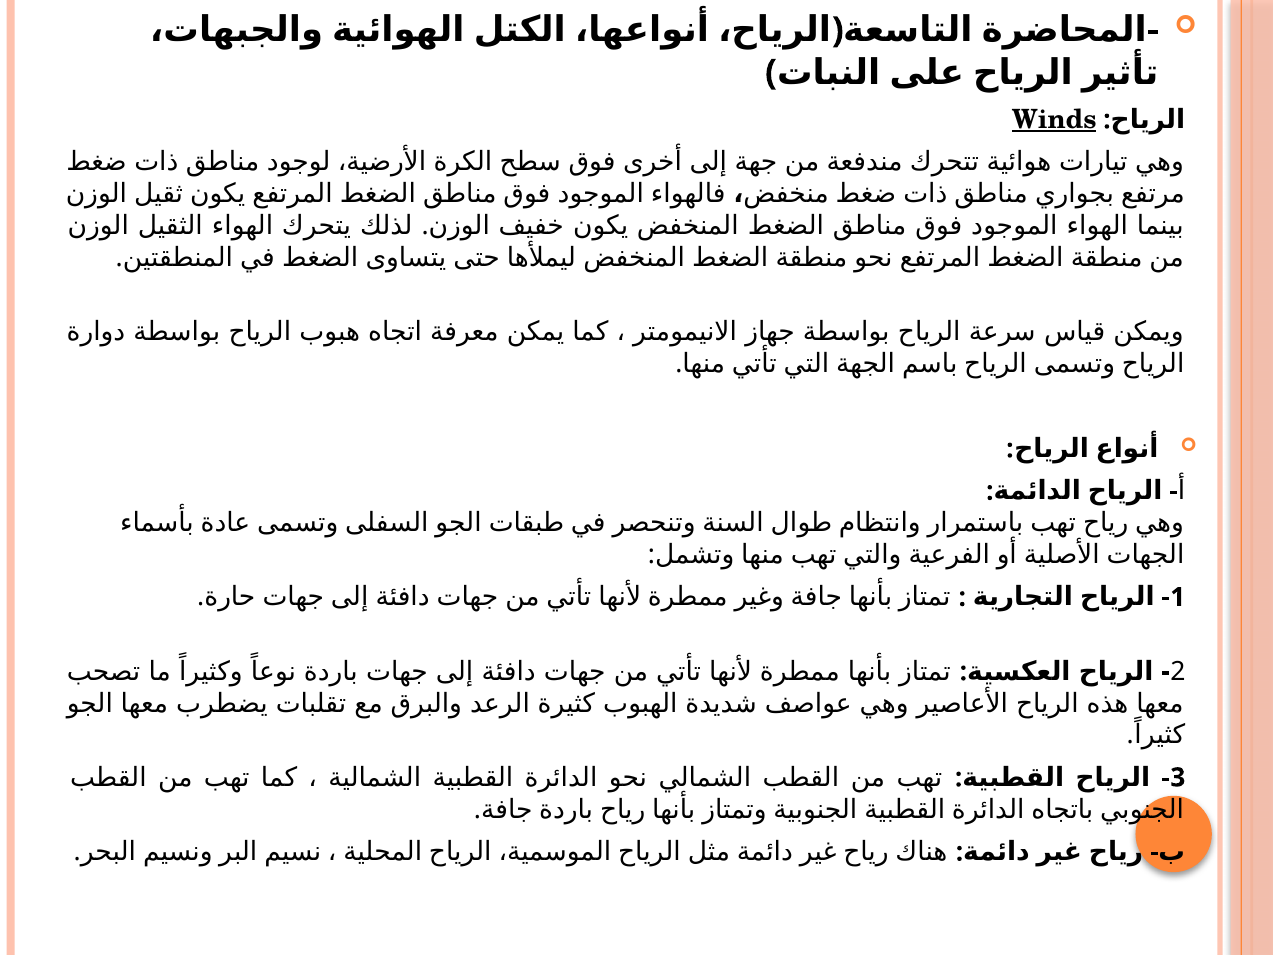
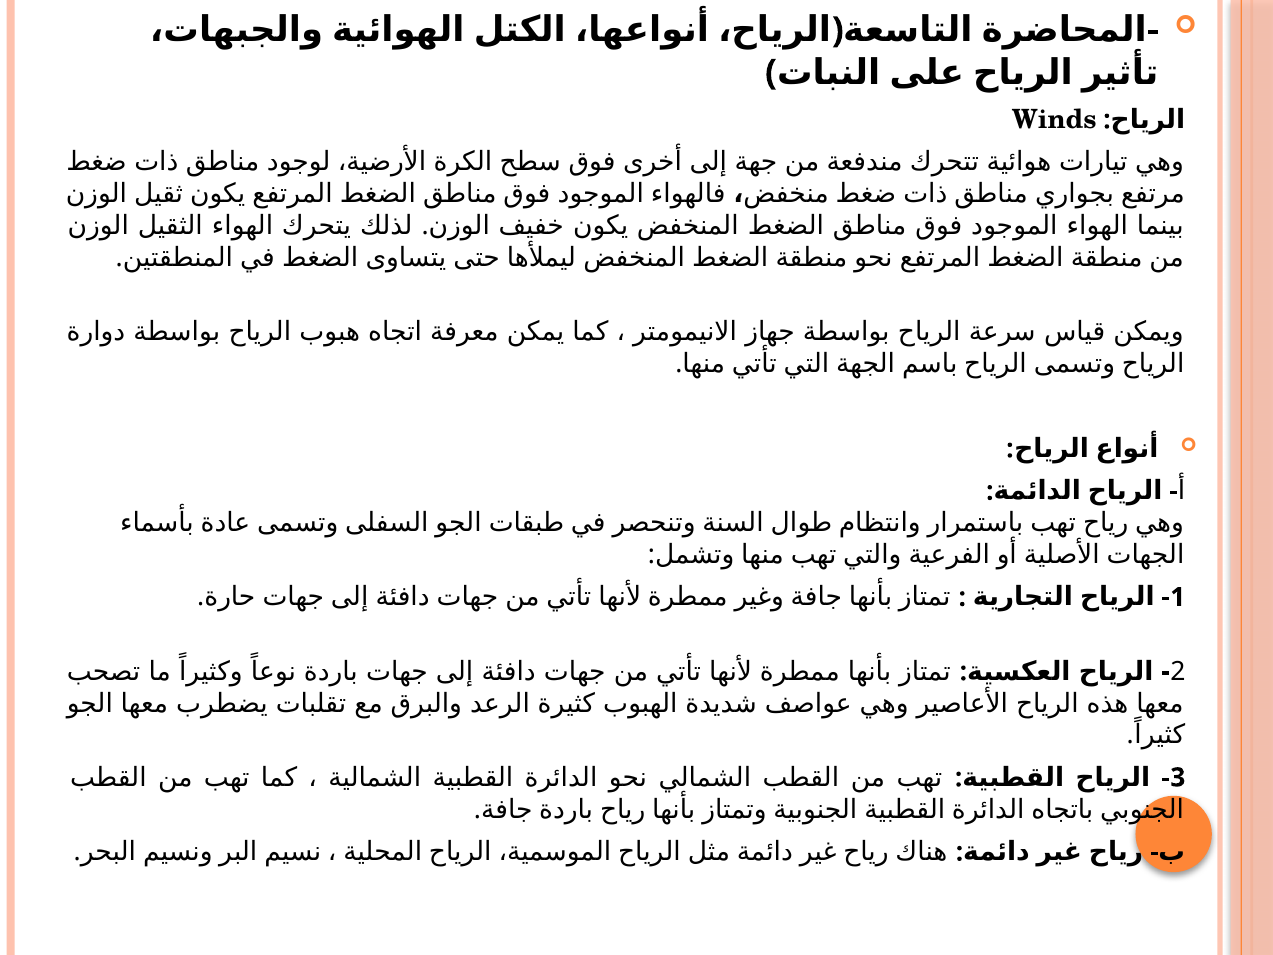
Winds underline: present -> none (1054, 120)
